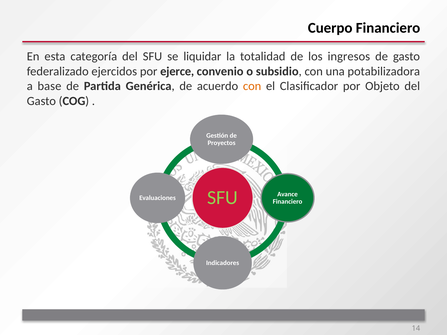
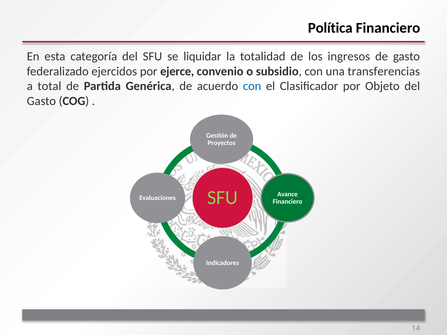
Cuerpo: Cuerpo -> Política (330, 28)
potabilizadora: potabilizadora -> transferencias (384, 71)
base: base -> total (49, 86)
con colour: orange -> blue (252, 86)
